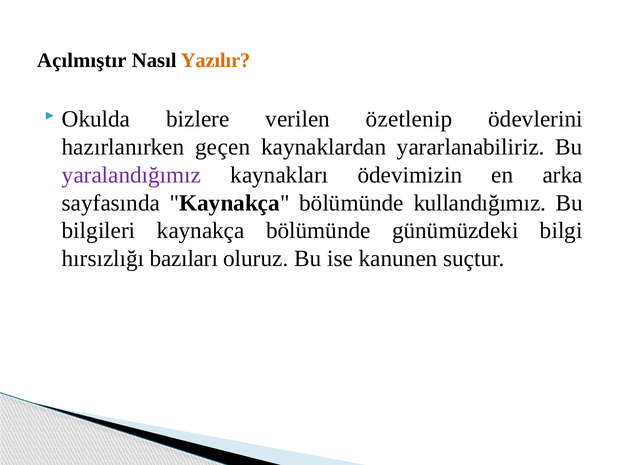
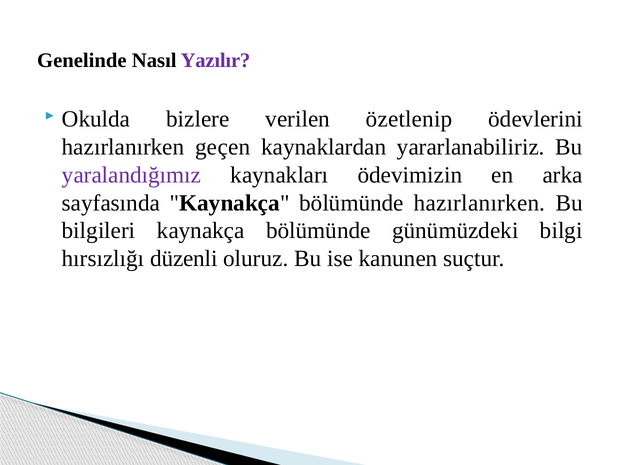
Açılmıştır: Açılmıştır -> Genelinde (82, 60)
Yazılır colour: orange -> purple (215, 60)
bölümünde kullandığımız: kullandığımız -> hazırlanırken (480, 203)
bazıları: bazıları -> düzenli (184, 259)
